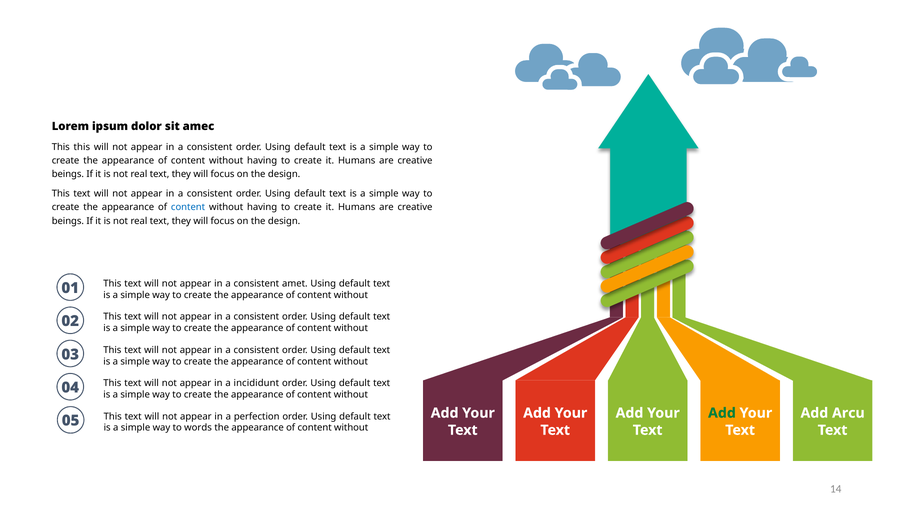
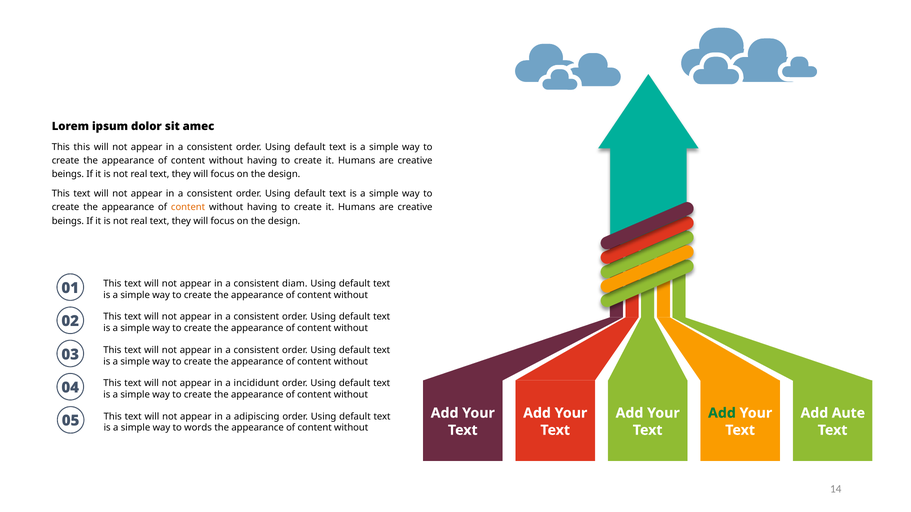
content colour: blue -> orange (188, 207)
amet: amet -> diam (295, 284)
Arcu: Arcu -> Aute (848, 413)
perfection: perfection -> adipiscing (257, 417)
